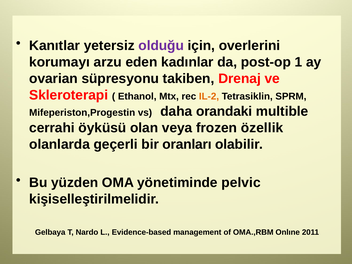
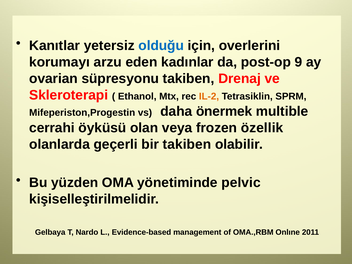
olduğu colour: purple -> blue (161, 46)
1: 1 -> 9 (298, 62)
orandaki: orandaki -> önermek (224, 111)
bir oranları: oranları -> takiben (187, 144)
